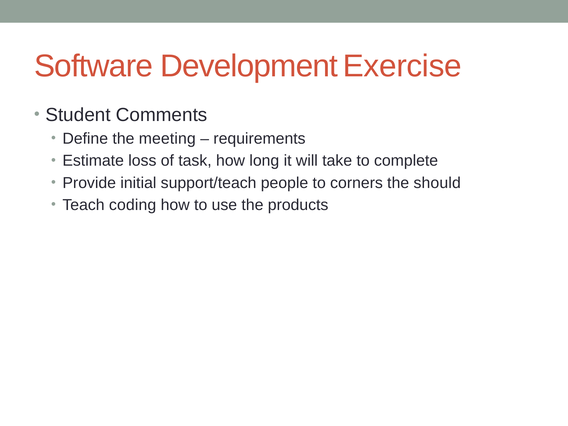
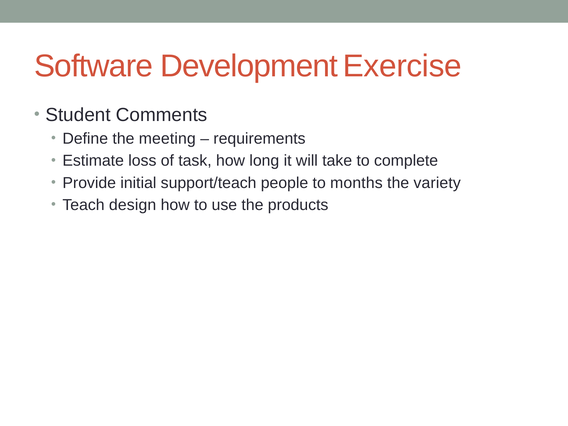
corners: corners -> months (356, 183)
should: should -> variety (437, 183)
coding: coding -> design (133, 205)
